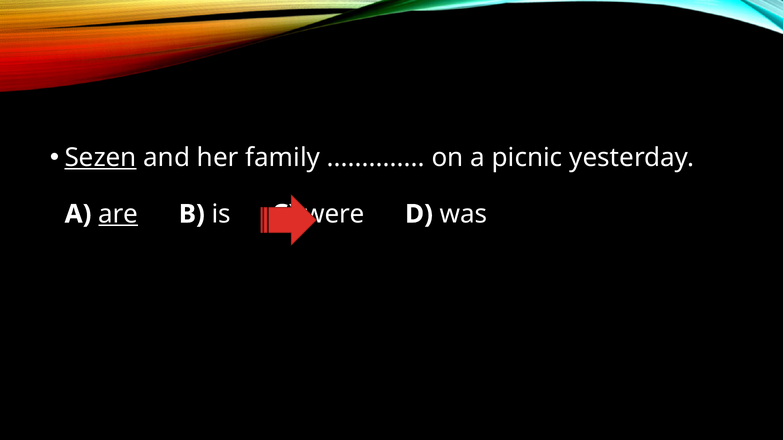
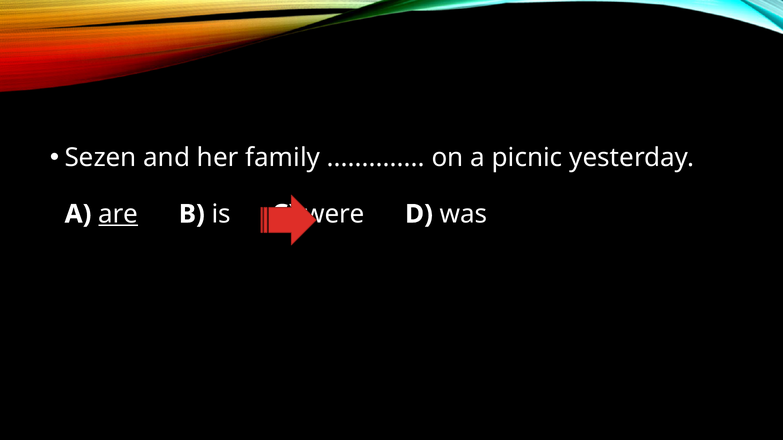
Sezen underline: present -> none (101, 158)
